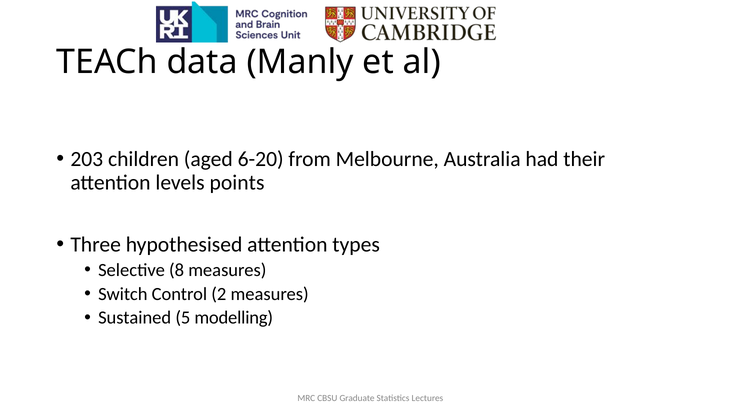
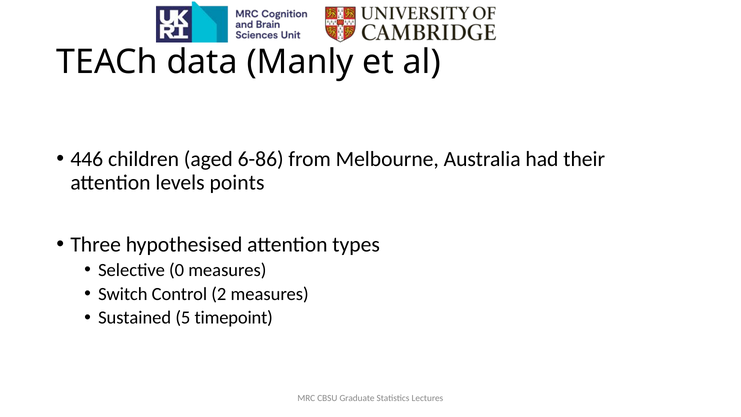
203: 203 -> 446 (87, 159)
6-20: 6-20 -> 6-86 (261, 159)
8: 8 -> 0 (177, 270)
modelling: modelling -> timepoint (234, 318)
